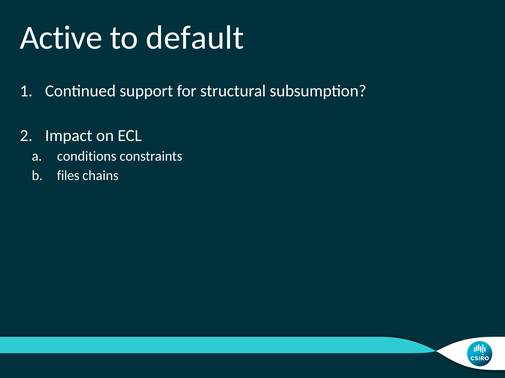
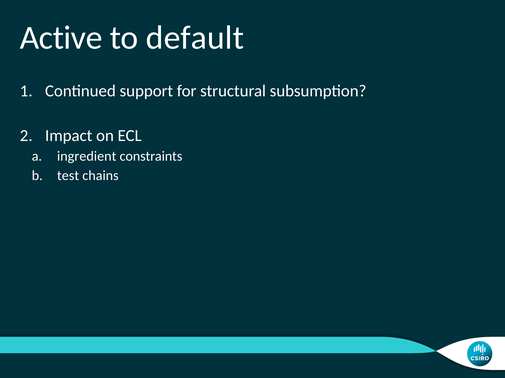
conditions: conditions -> ingredient (87, 157)
files: files -> test (68, 176)
